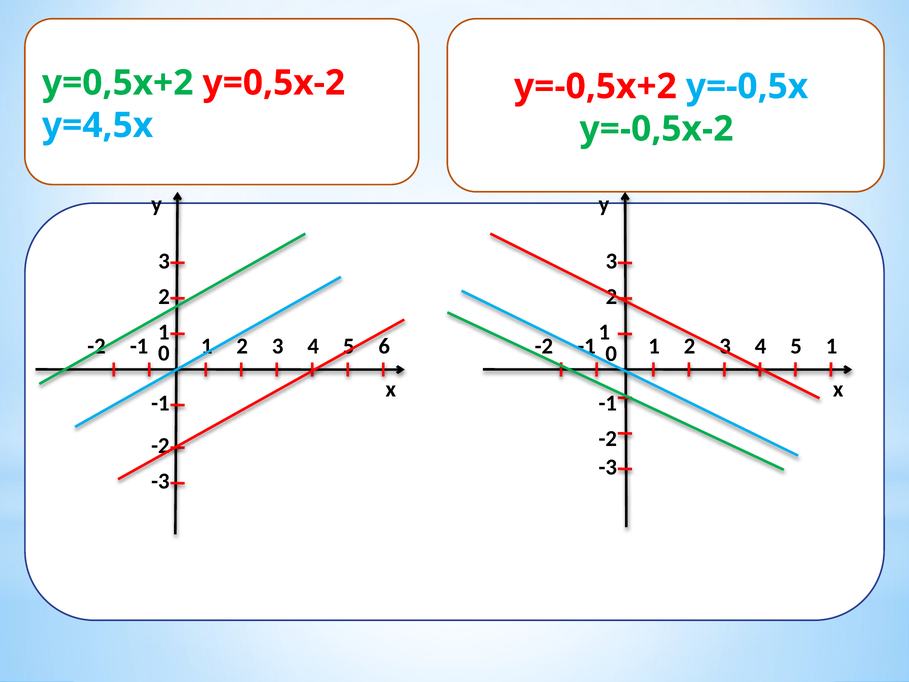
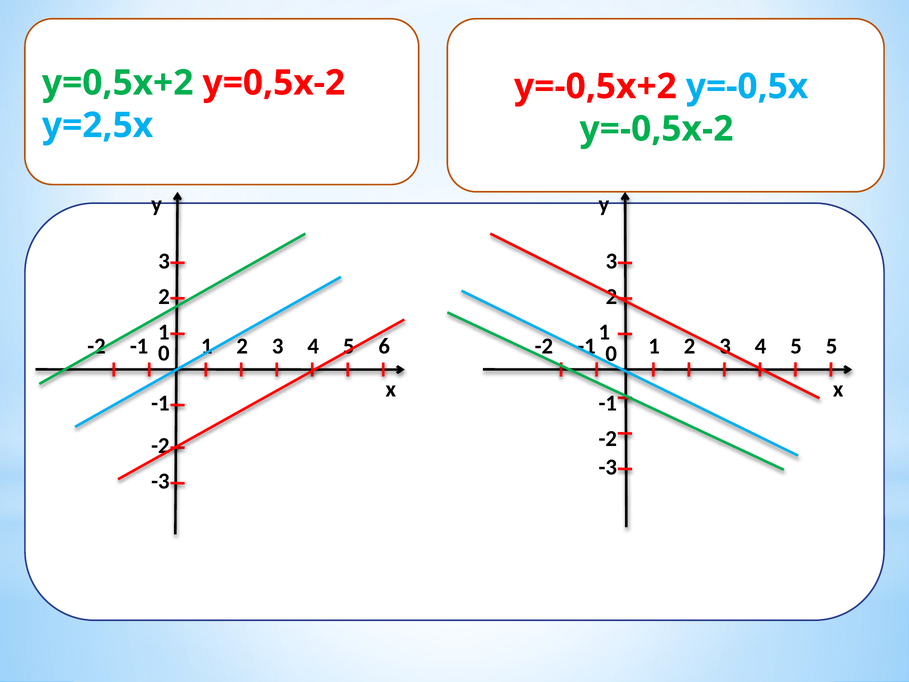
y=4,5x: y=4,5x -> y=2,5x (98, 125)
1: 1 -> 5 (832, 346)
